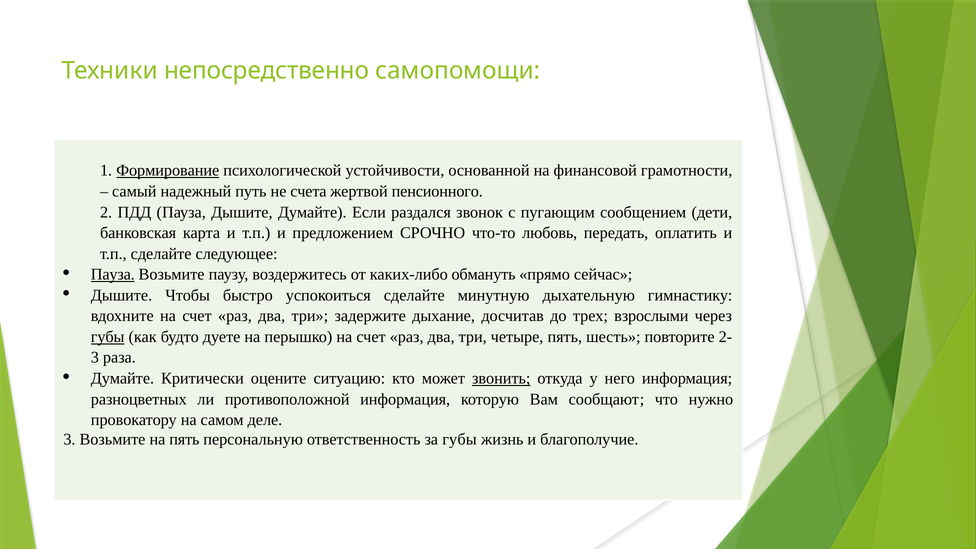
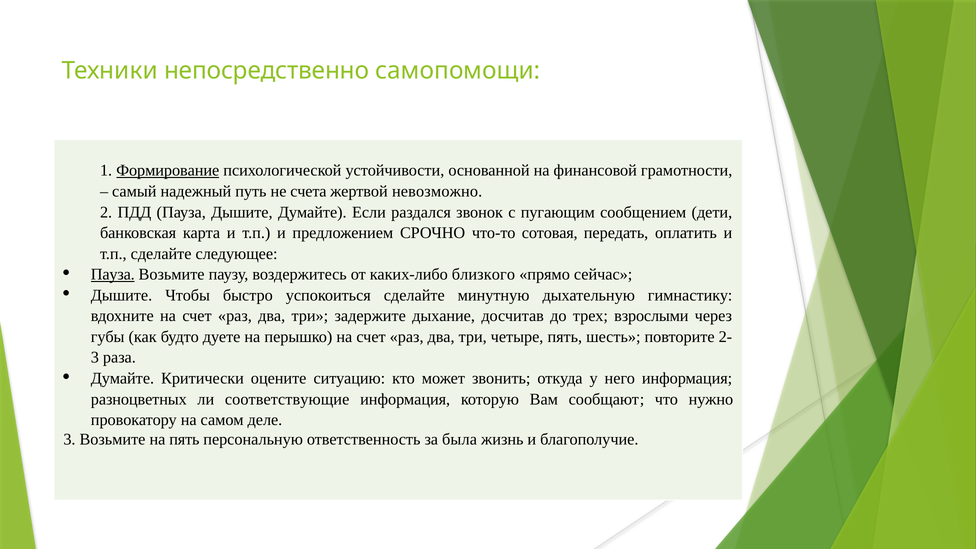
пенсионного: пенсионного -> невозможно (437, 191)
любовь: любовь -> сотовая (550, 233)
обмануть: обмануть -> близкого (483, 274)
губы underline: present -> none (108, 337)
звонить underline: present -> none (501, 378)
противоположной: противоположной -> соответствующие (287, 399)
за губы: губы -> была (460, 439)
